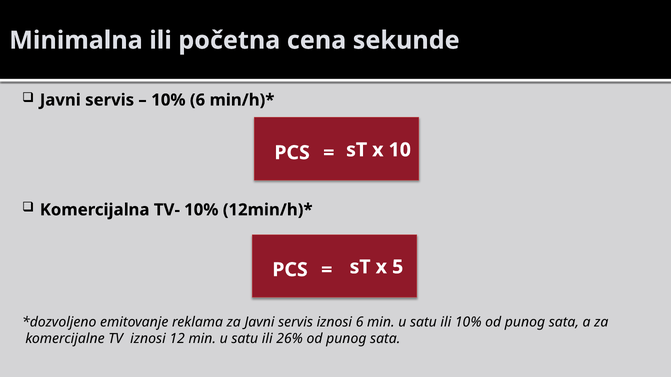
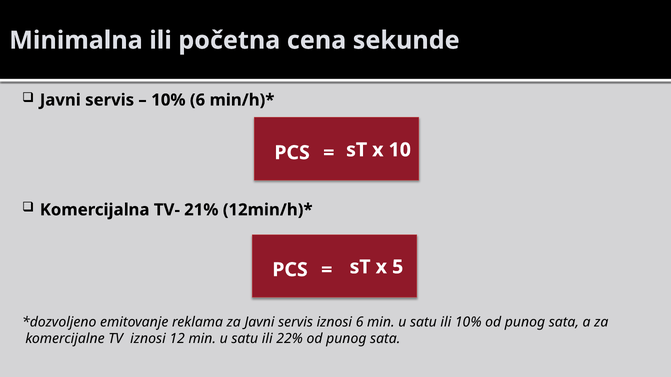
TV- 10%: 10% -> 21% (201, 210)
26%: 26% -> 22% (290, 339)
